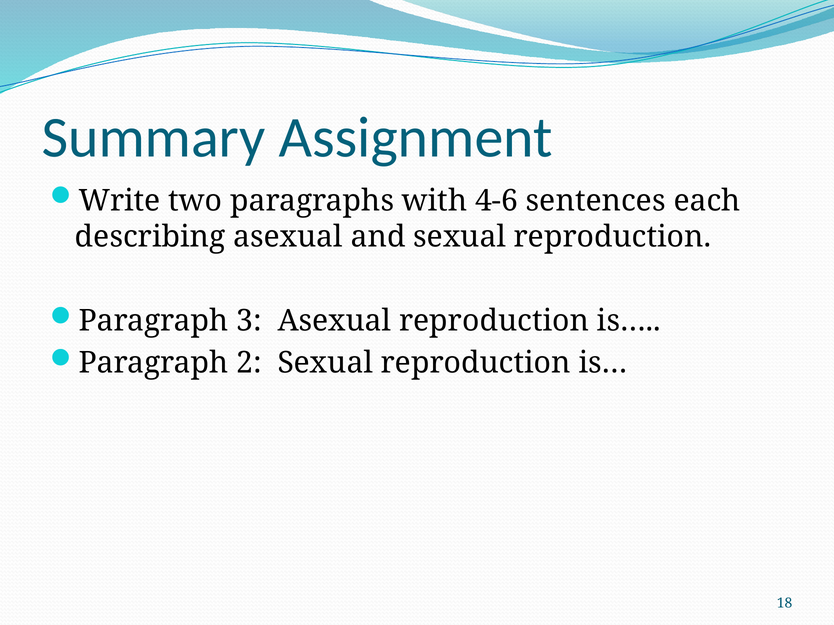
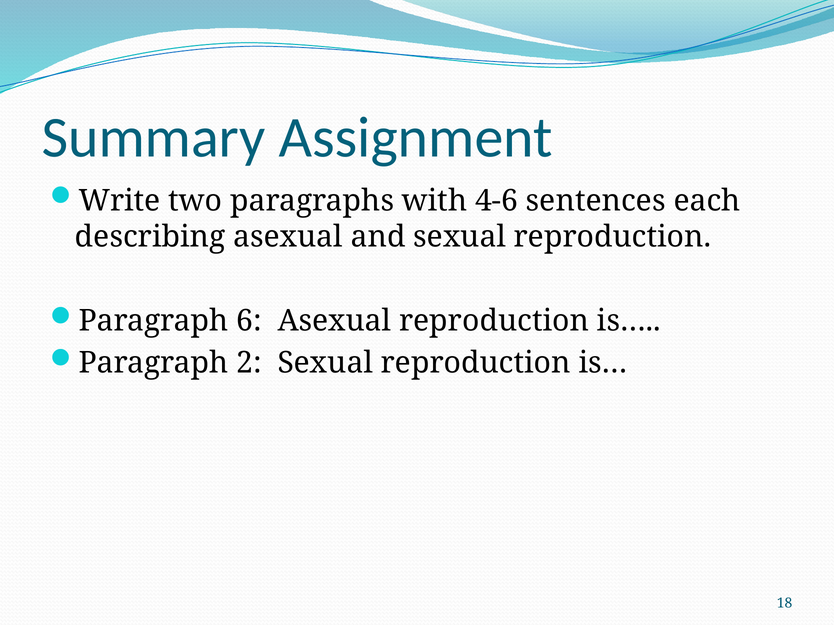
3: 3 -> 6 (249, 321)
